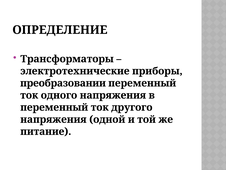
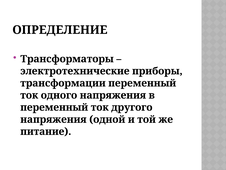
преобразовании: преобразовании -> трансформации (63, 83)
